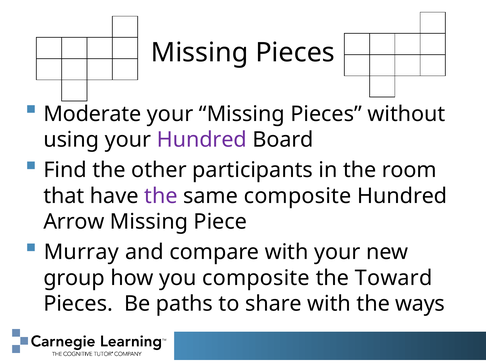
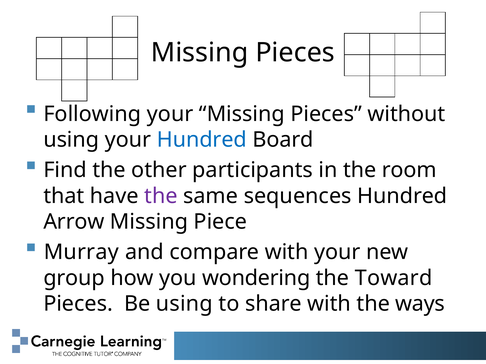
Moderate: Moderate -> Following (92, 114)
Hundred colour: purple -> blue (202, 140)
same composite: composite -> sequences (298, 196)
you composite: composite -> wondering (256, 278)
Be paths: paths -> using (184, 304)
